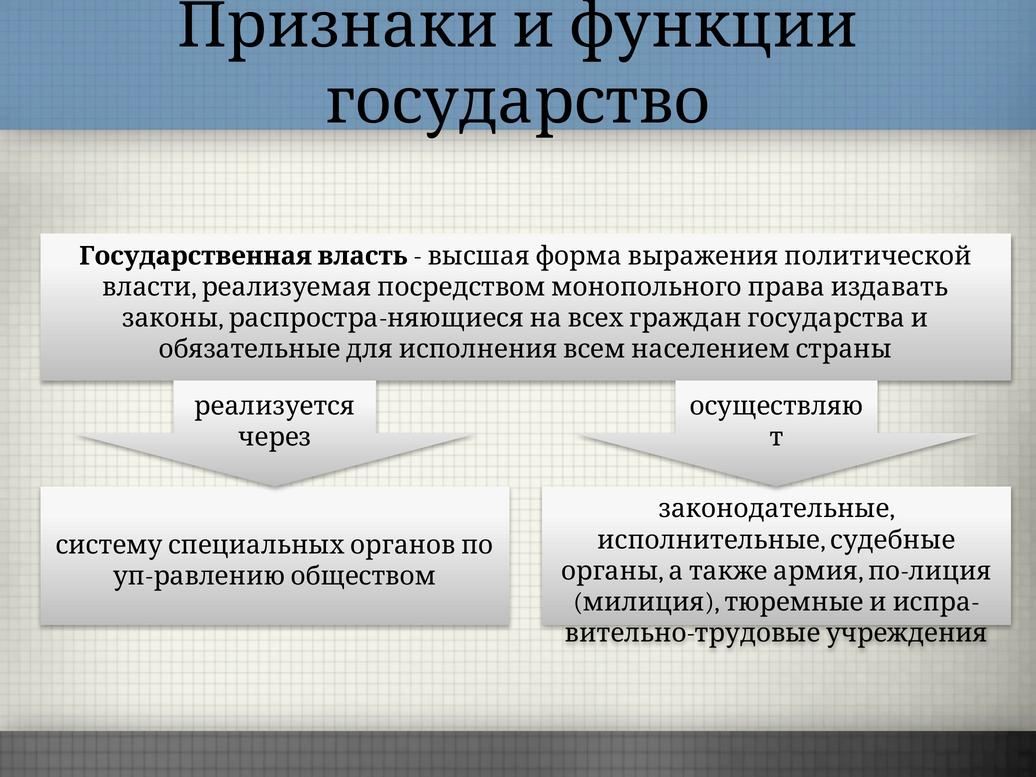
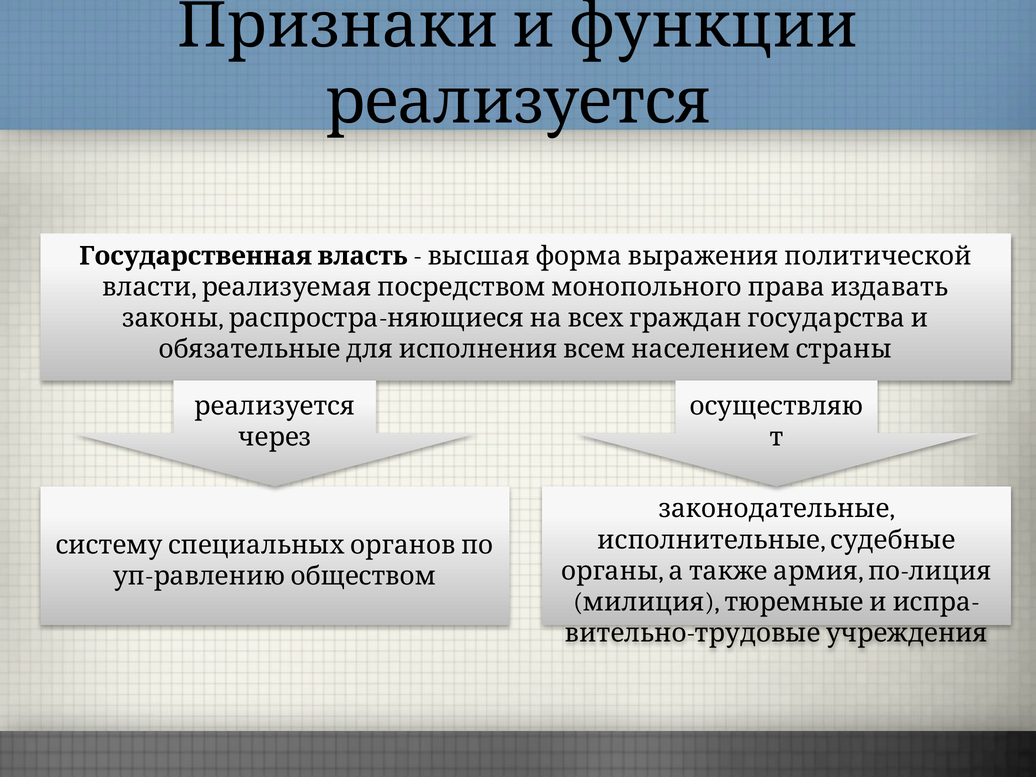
государство: государство -> реализуется (518, 102)
